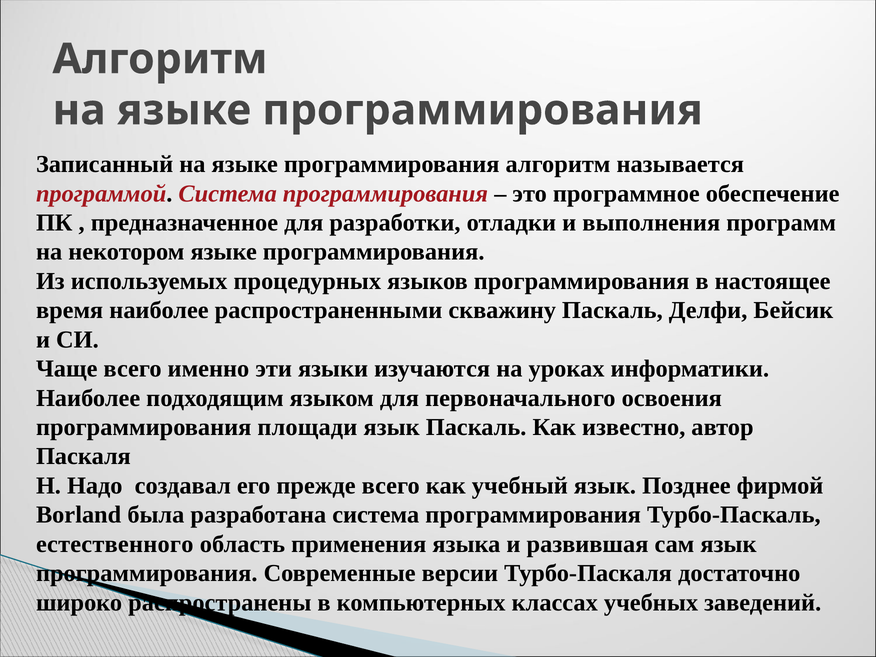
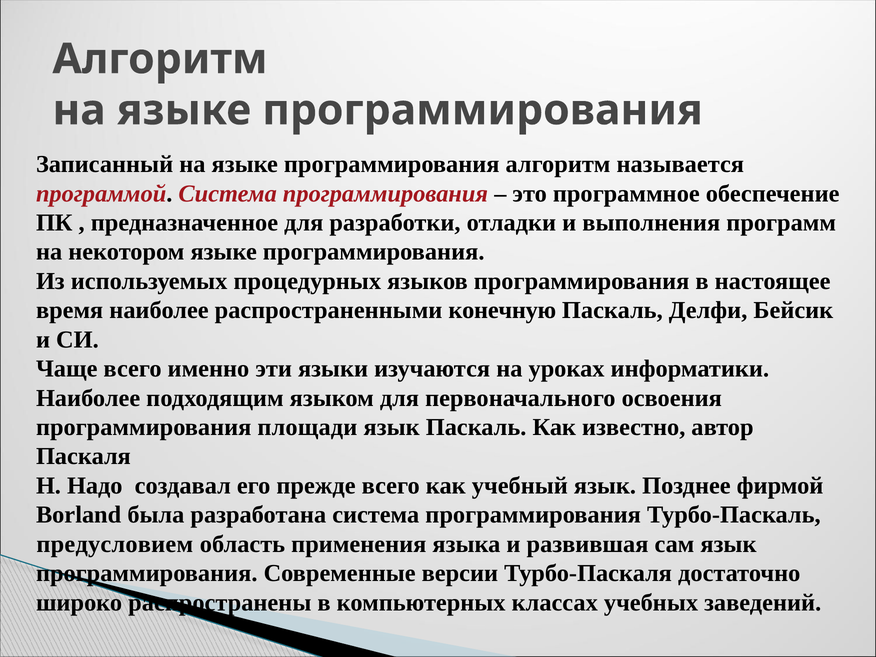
скважину: скважину -> конечную (502, 310)
естественного: естественного -> предусловием (115, 544)
